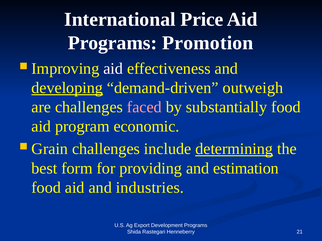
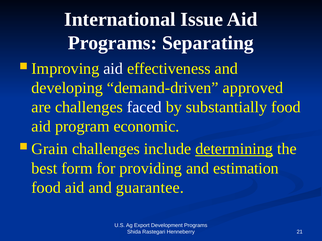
Price: Price -> Issue (202, 19)
Promotion: Promotion -> Separating (208, 43)
developing underline: present -> none (67, 88)
outweigh: outweigh -> approved (253, 88)
faced colour: pink -> white (144, 107)
industries: industries -> guarantee (150, 188)
